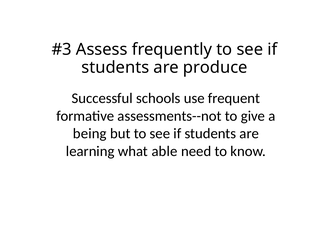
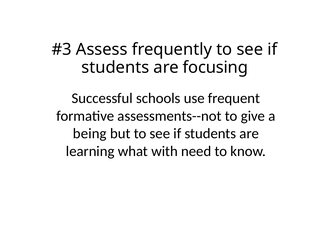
produce: produce -> focusing (215, 67)
able: able -> with (165, 151)
